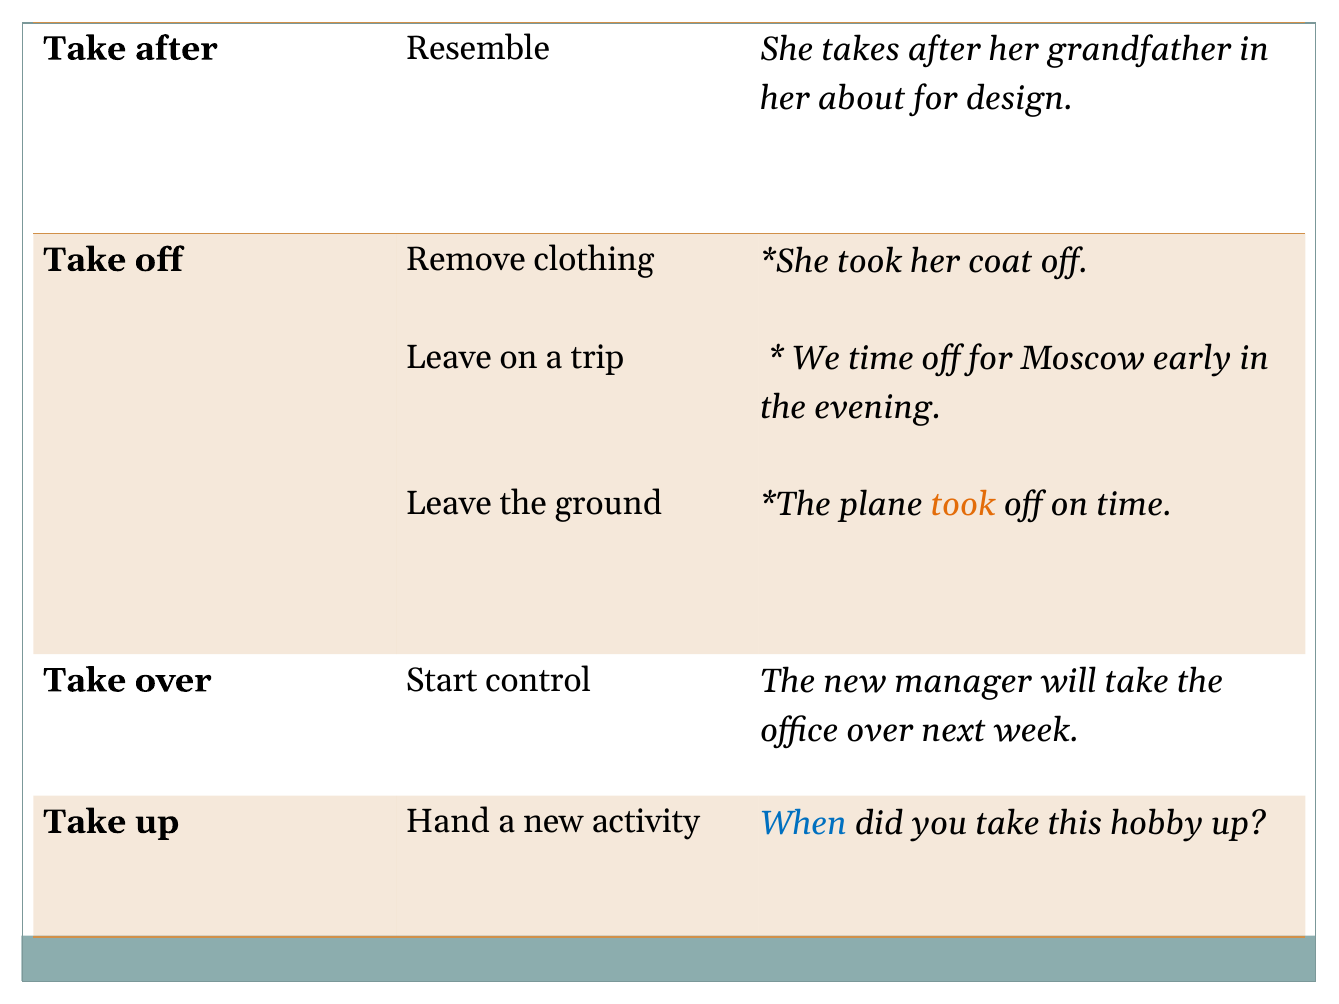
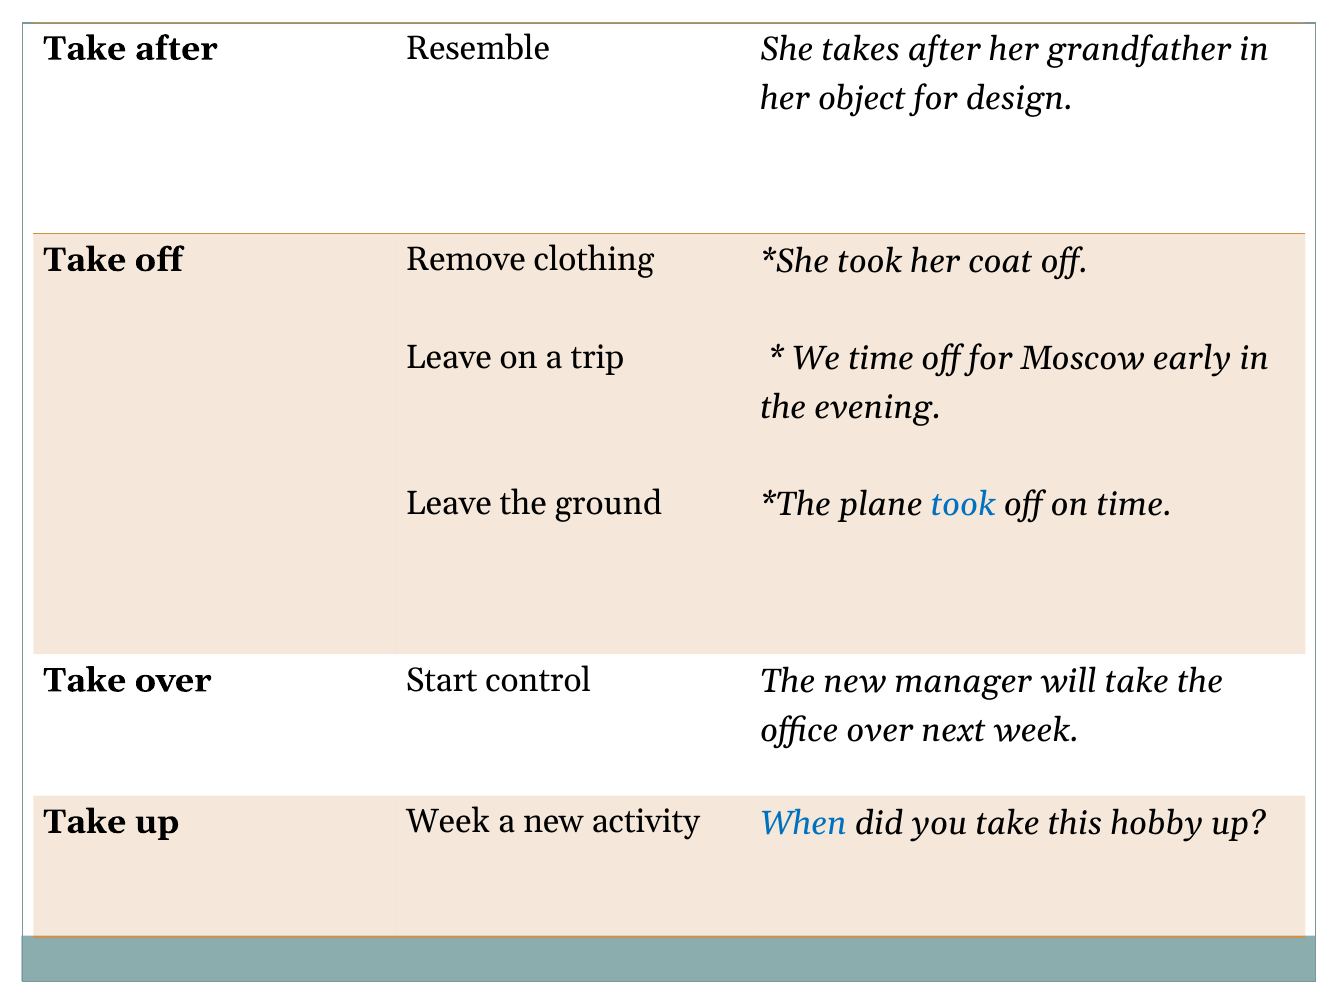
about: about -> object (862, 99)
took colour: orange -> blue (963, 505)
up Hand: Hand -> Week (448, 822)
